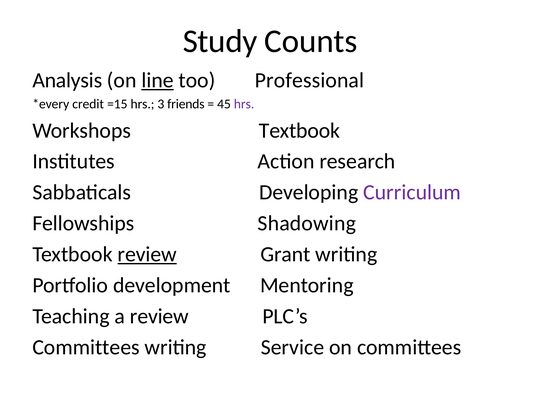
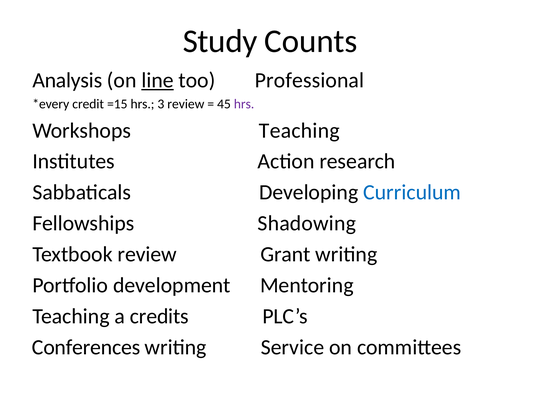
3 friends: friends -> review (186, 104)
Workshops Textbook: Textbook -> Teaching (299, 130)
Curriculum colour: purple -> blue (412, 192)
review underline: present -> none (147, 254)
a review: review -> credits (159, 316)
Committees: Committees -> Conferences (86, 347)
